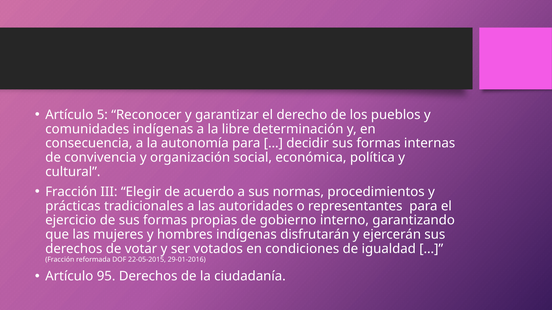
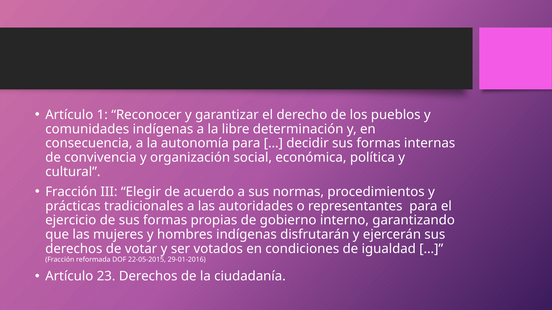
5: 5 -> 1 (102, 115)
95: 95 -> 23 (106, 277)
